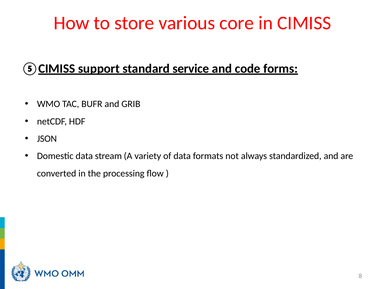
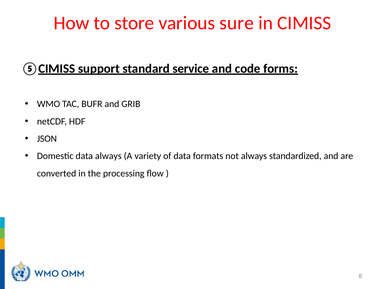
core: core -> sure (237, 23)
data stream: stream -> always (108, 156)
